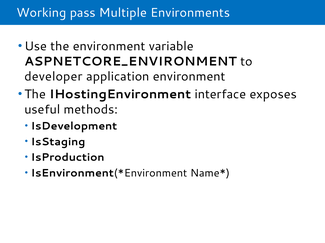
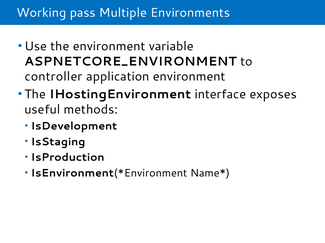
developer: developer -> controller (53, 77)
